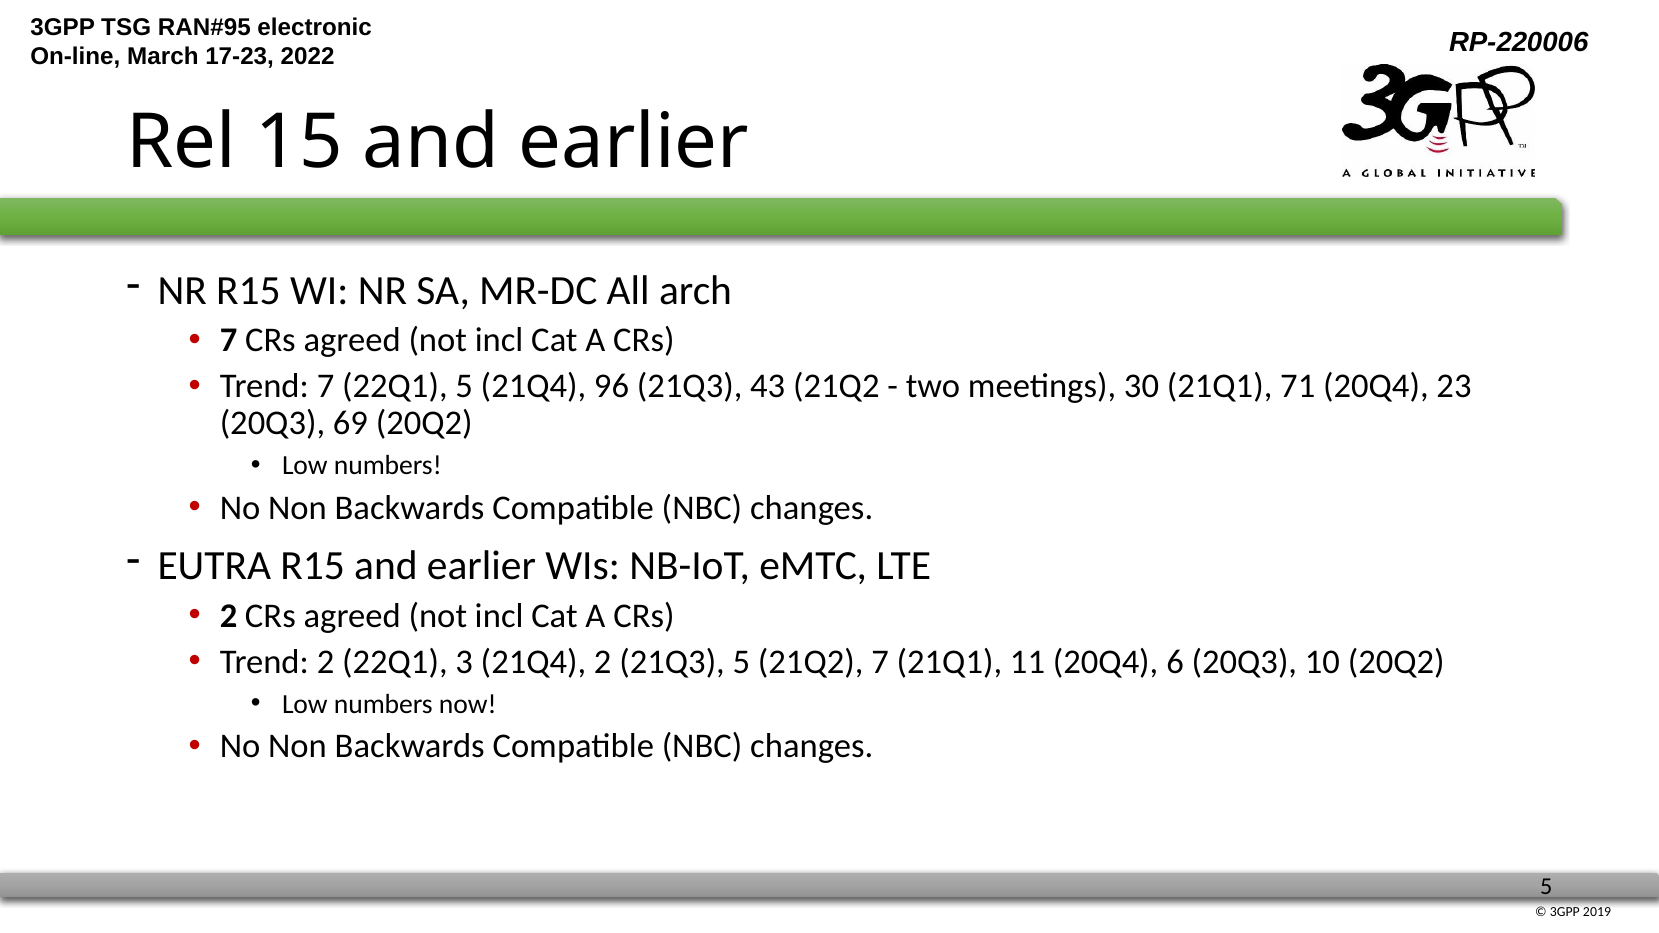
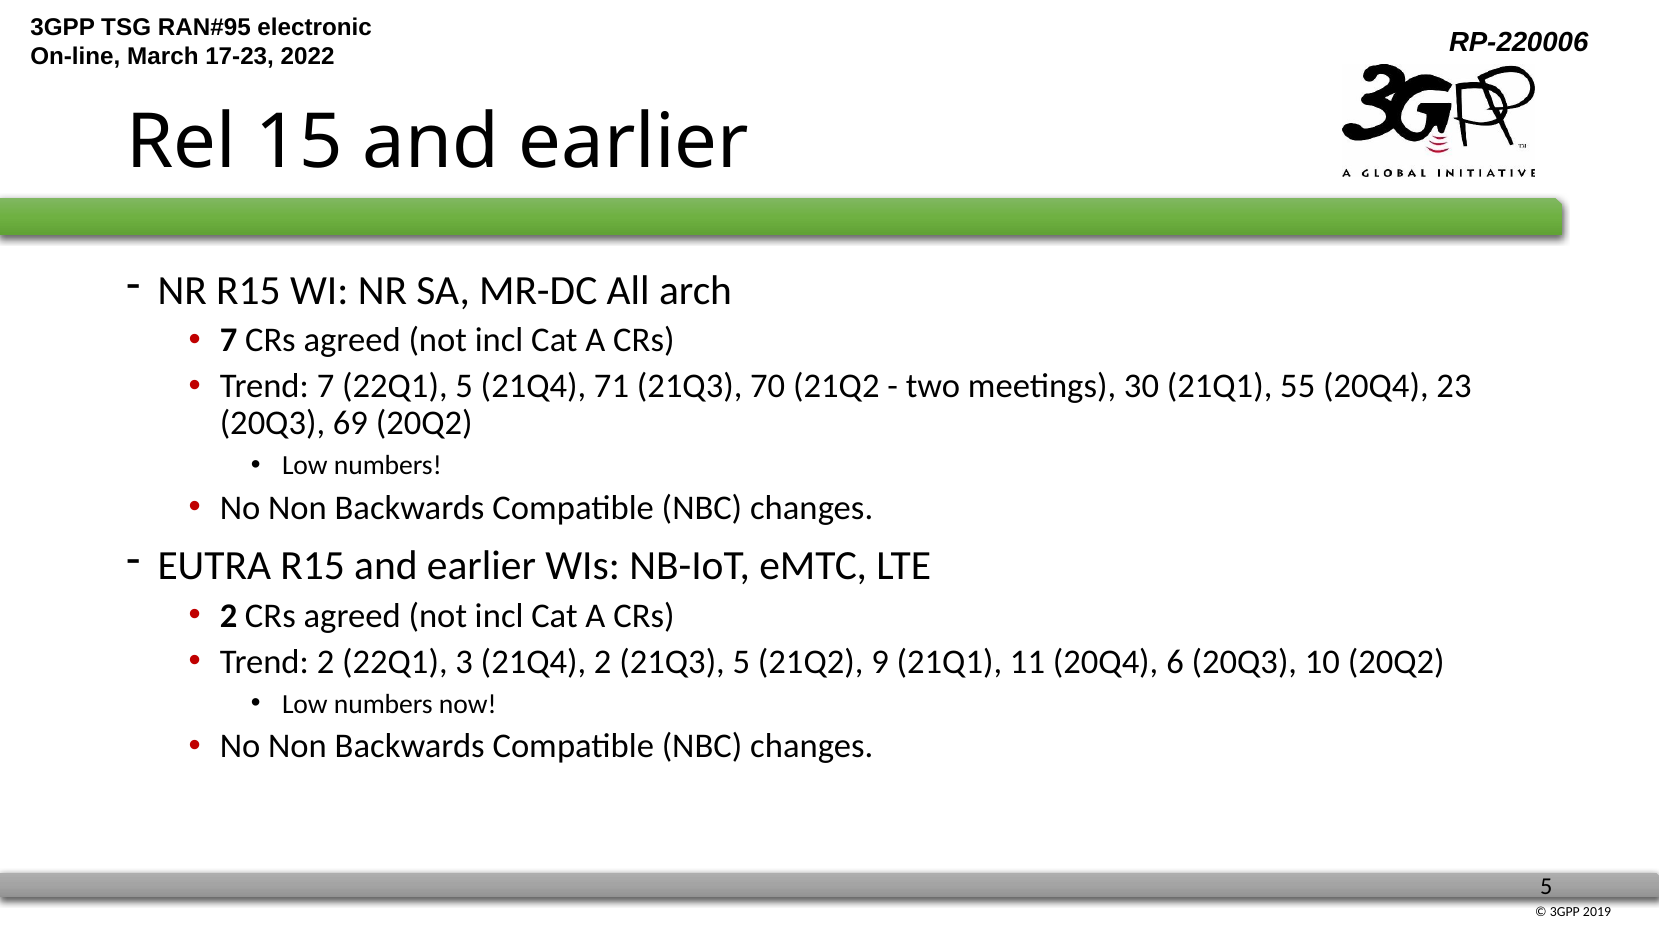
96: 96 -> 71 (611, 386)
43: 43 -> 70 (768, 386)
71: 71 -> 55 (1298, 386)
21Q2 7: 7 -> 9 (880, 662)
